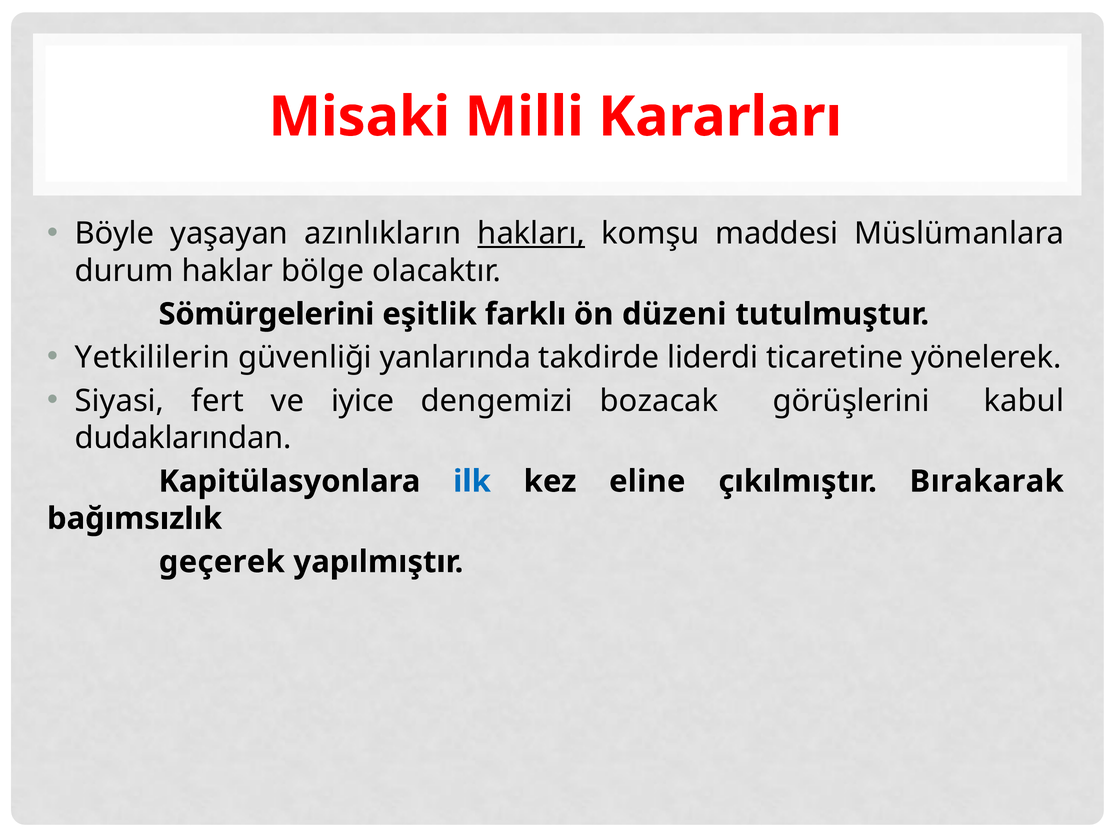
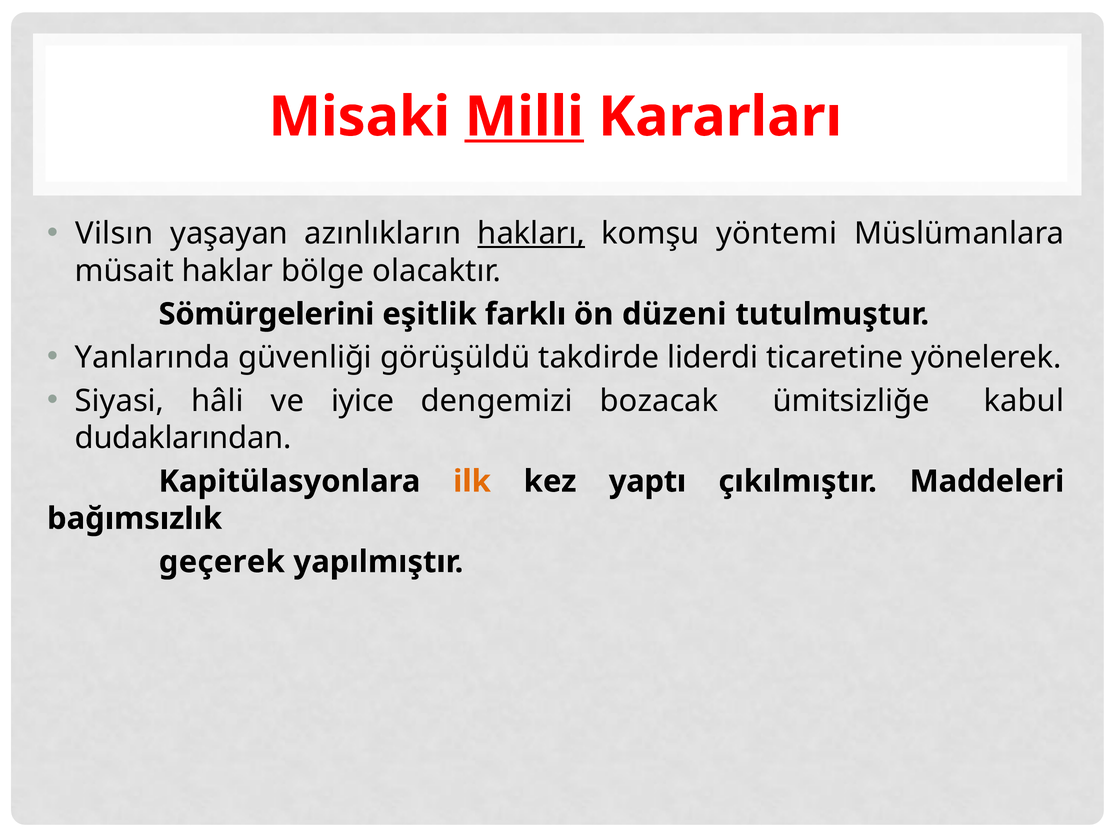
Milli underline: none -> present (524, 117)
Böyle: Böyle -> Vilsın (114, 234)
maddesi: maddesi -> yöntemi (777, 234)
durum: durum -> müsait (124, 271)
Yetkililerin: Yetkililerin -> Yanlarında (153, 358)
yanlarında: yanlarında -> görüşüldü (455, 358)
fert: fert -> hâli (218, 401)
görüşlerini: görüşlerini -> ümitsizliğe (851, 401)
ilk colour: blue -> orange (472, 482)
eline: eline -> yaptı (647, 482)
Bırakarak: Bırakarak -> Maddeleri (987, 482)
